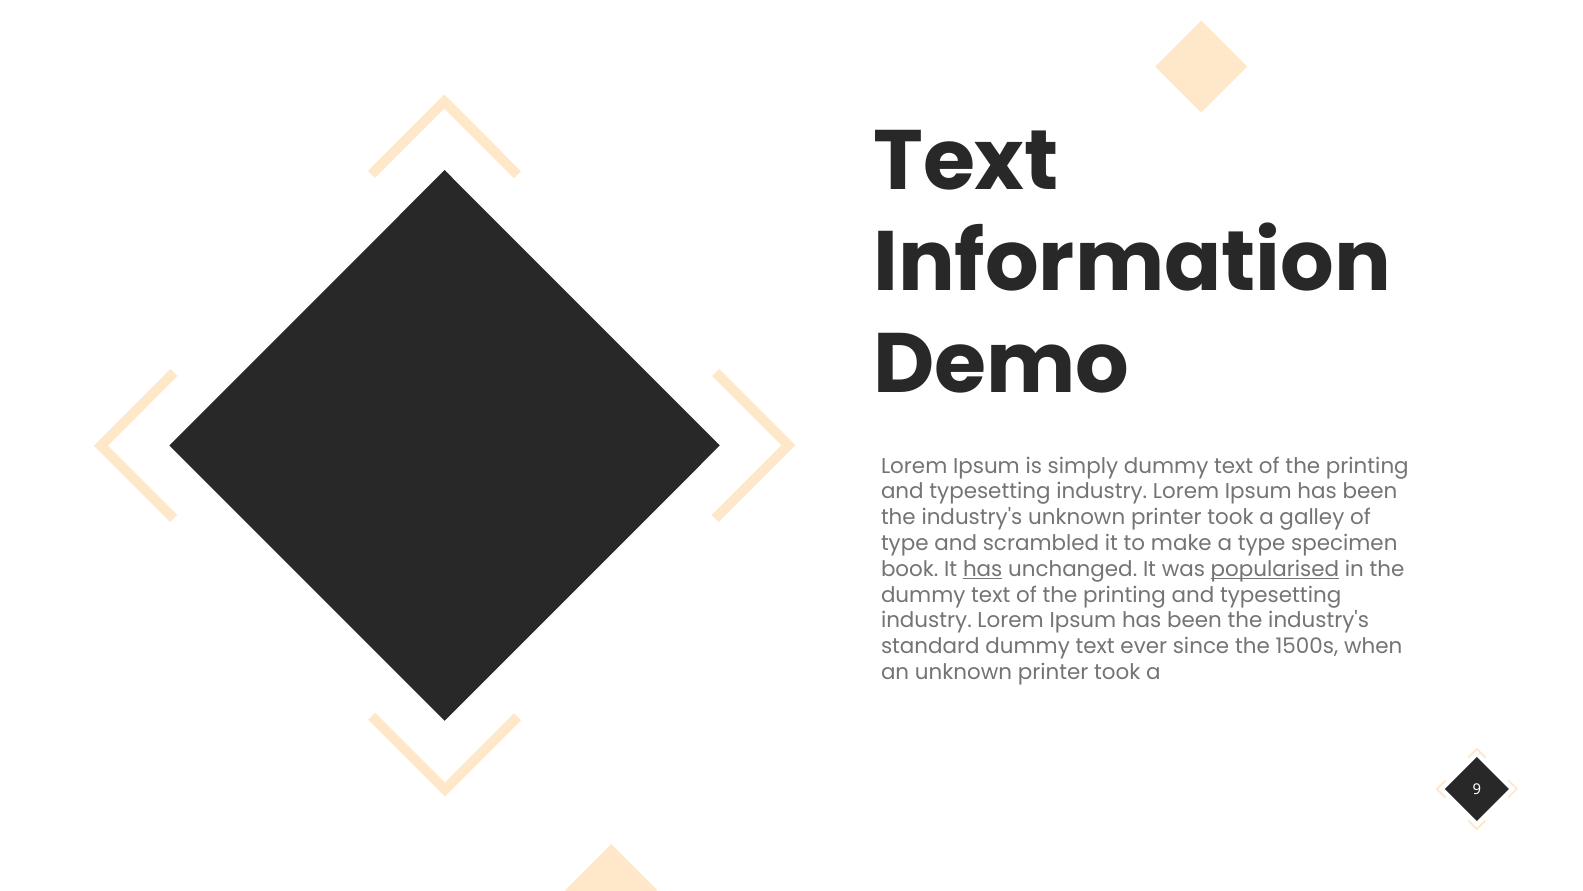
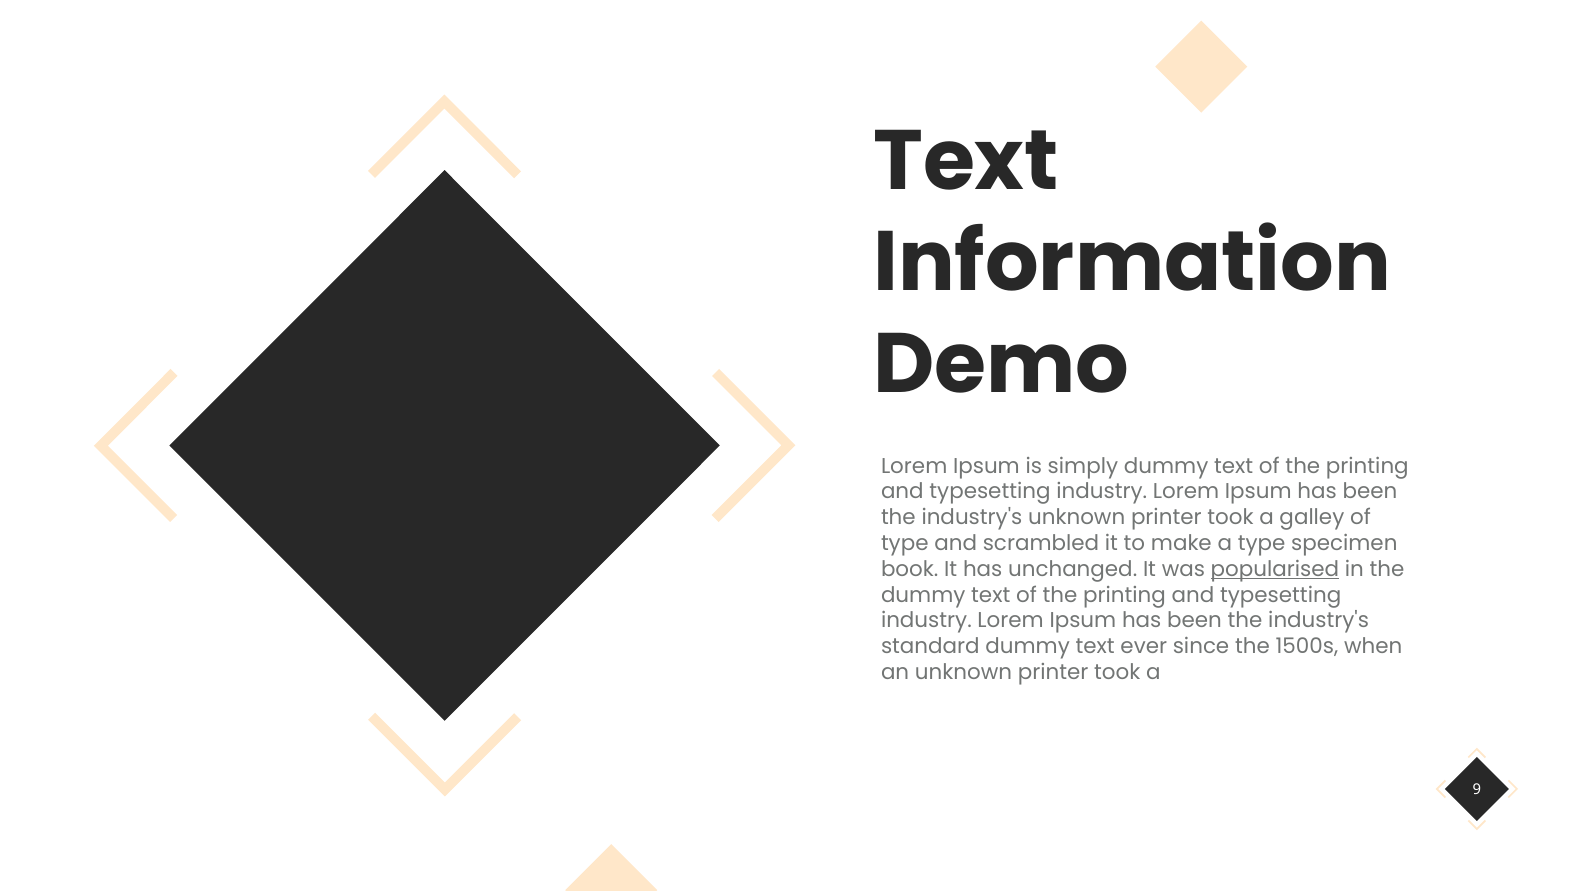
has underline: present -> none (983, 569)
